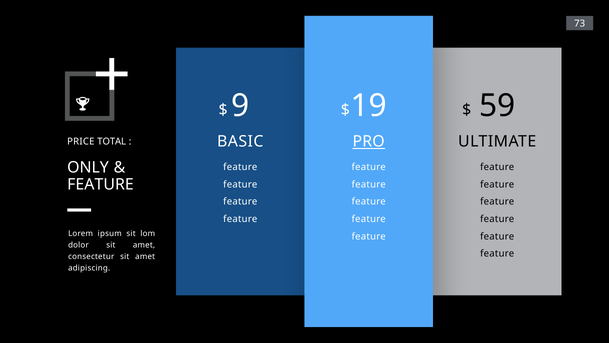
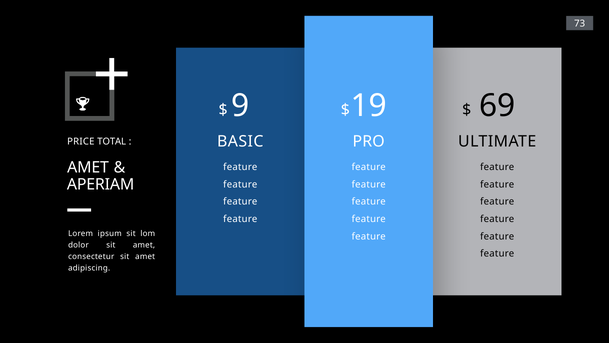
59: 59 -> 69 (497, 106)
PRO underline: present -> none (369, 141)
ONLY: ONLY -> AMET (88, 167)
FEATURE: FEATURE -> APERIAM (101, 184)
